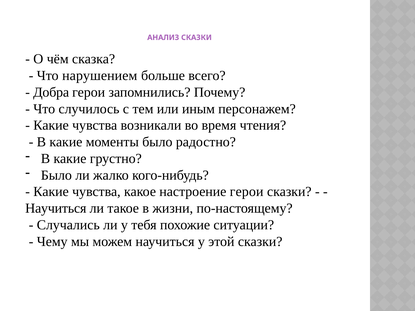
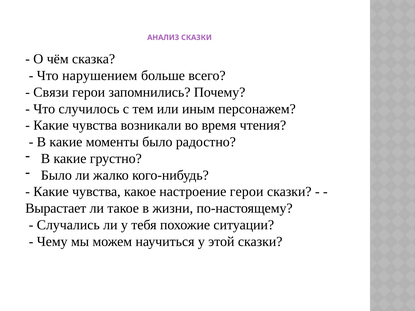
Добра: Добра -> Связи (51, 92)
Научиться: Научиться -> Вырастает (56, 208)
